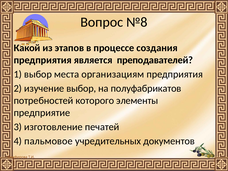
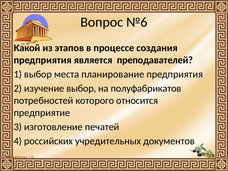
№8: №8 -> №6 (137, 22)
организациям: организациям -> планирование (113, 74)
элементы: элементы -> относится (137, 101)
пальмовое: пальмовое -> российских (49, 141)
